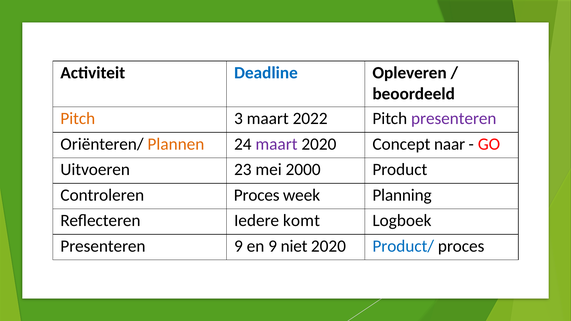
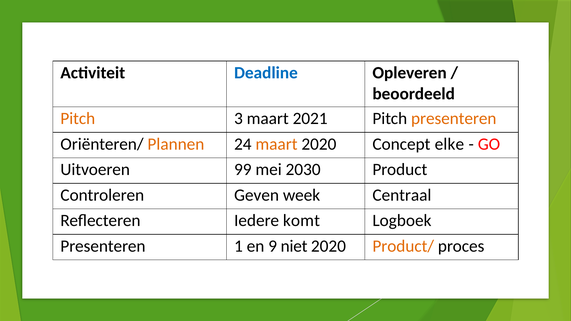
2022: 2022 -> 2021 (310, 119)
presenteren colour: purple -> orange (454, 119)
maart colour: purple -> orange (276, 144)
naar: naar -> elke (449, 144)
23: 23 -> 99 (243, 170)
2000: 2000 -> 2030 (303, 170)
Controleren Proces: Proces -> Geven (257, 195)
Planning: Planning -> Centraal (402, 195)
Presenteren 9: 9 -> 1 (238, 246)
Product/ colour: blue -> orange (403, 246)
